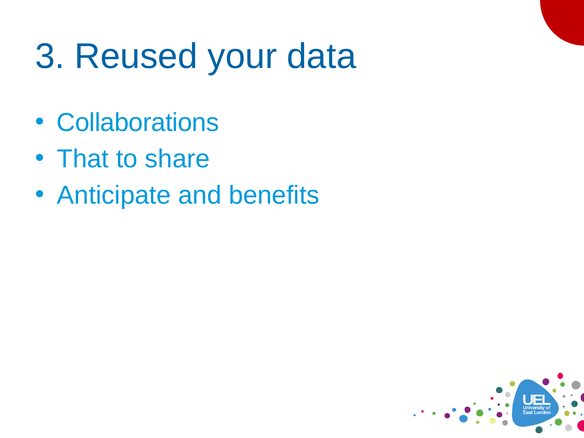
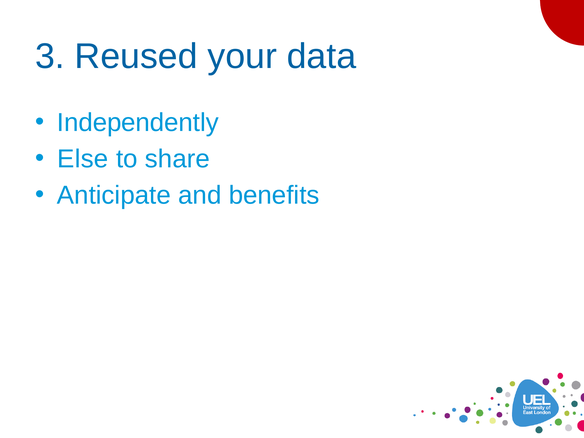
Collaborations: Collaborations -> Independently (138, 123)
That: That -> Else (83, 159)
